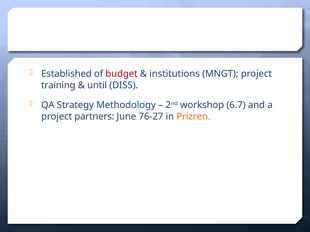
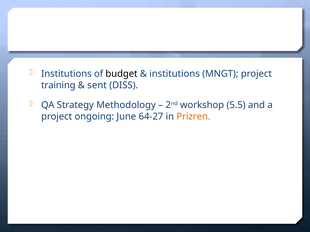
Established: Established -> Institutions (66, 74)
budget colour: red -> black (121, 74)
until: until -> sent (97, 85)
6.7: 6.7 -> 5.5 (236, 105)
partners: partners -> ongoing (94, 117)
76-27: 76-27 -> 64-27 (151, 117)
